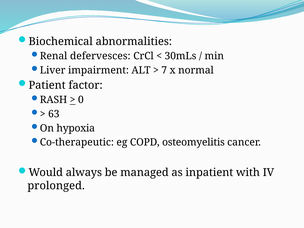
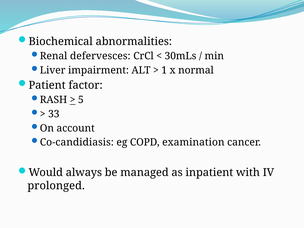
7: 7 -> 1 (164, 70)
0: 0 -> 5 (81, 100)
63: 63 -> 33 (54, 114)
hypoxia: hypoxia -> account (76, 128)
Co-therapeutic: Co-therapeutic -> Co-candidiasis (77, 142)
osteomyelitis: osteomyelitis -> examination (193, 142)
